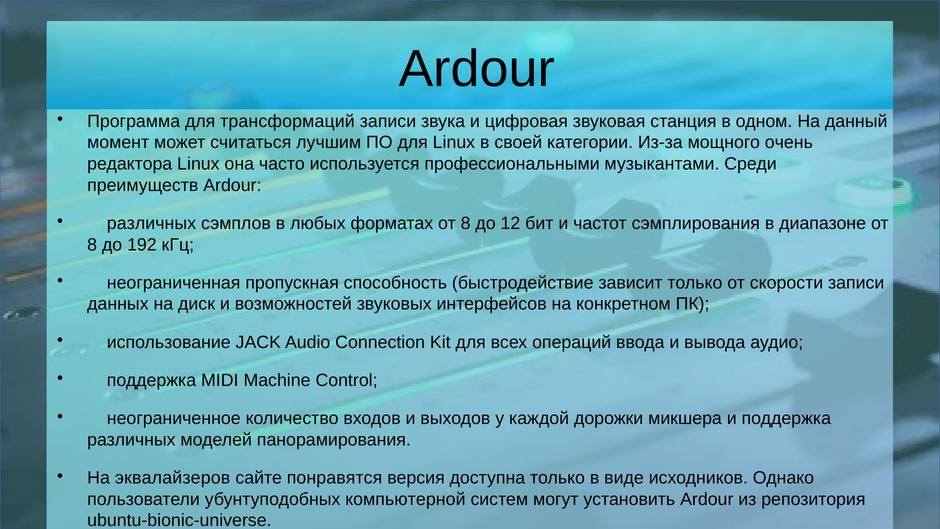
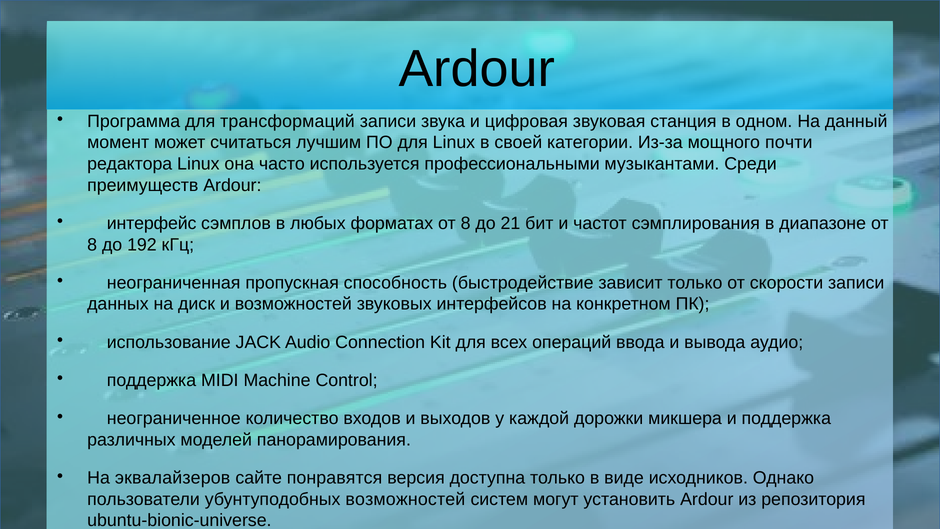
очень: очень -> почти (789, 143)
различных: различных -> интерфейс (152, 223)
12: 12 -> 21 (510, 223)
убунтуподобных компьютерной: компьютерной -> возможностей (405, 499)
